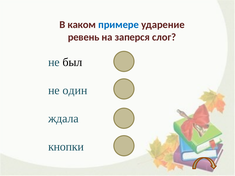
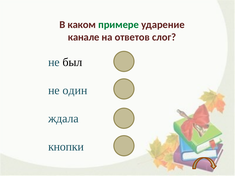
примере colour: blue -> green (119, 25)
ревень: ревень -> канале (84, 37)
заперся: заперся -> ответов (132, 37)
